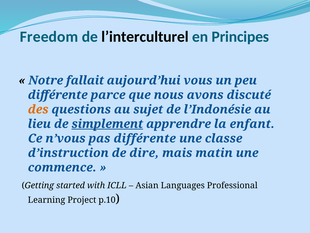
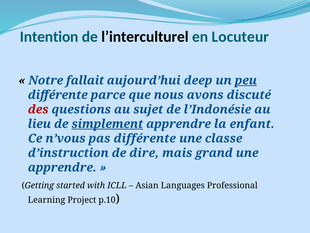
Freedom: Freedom -> Intention (49, 37)
Principes: Principes -> Locuteur (240, 37)
vous: vous -> deep (198, 80)
peu underline: none -> present (246, 80)
des colour: orange -> red (38, 109)
matin: matin -> grand (214, 153)
commence: commence -> apprendre (62, 167)
